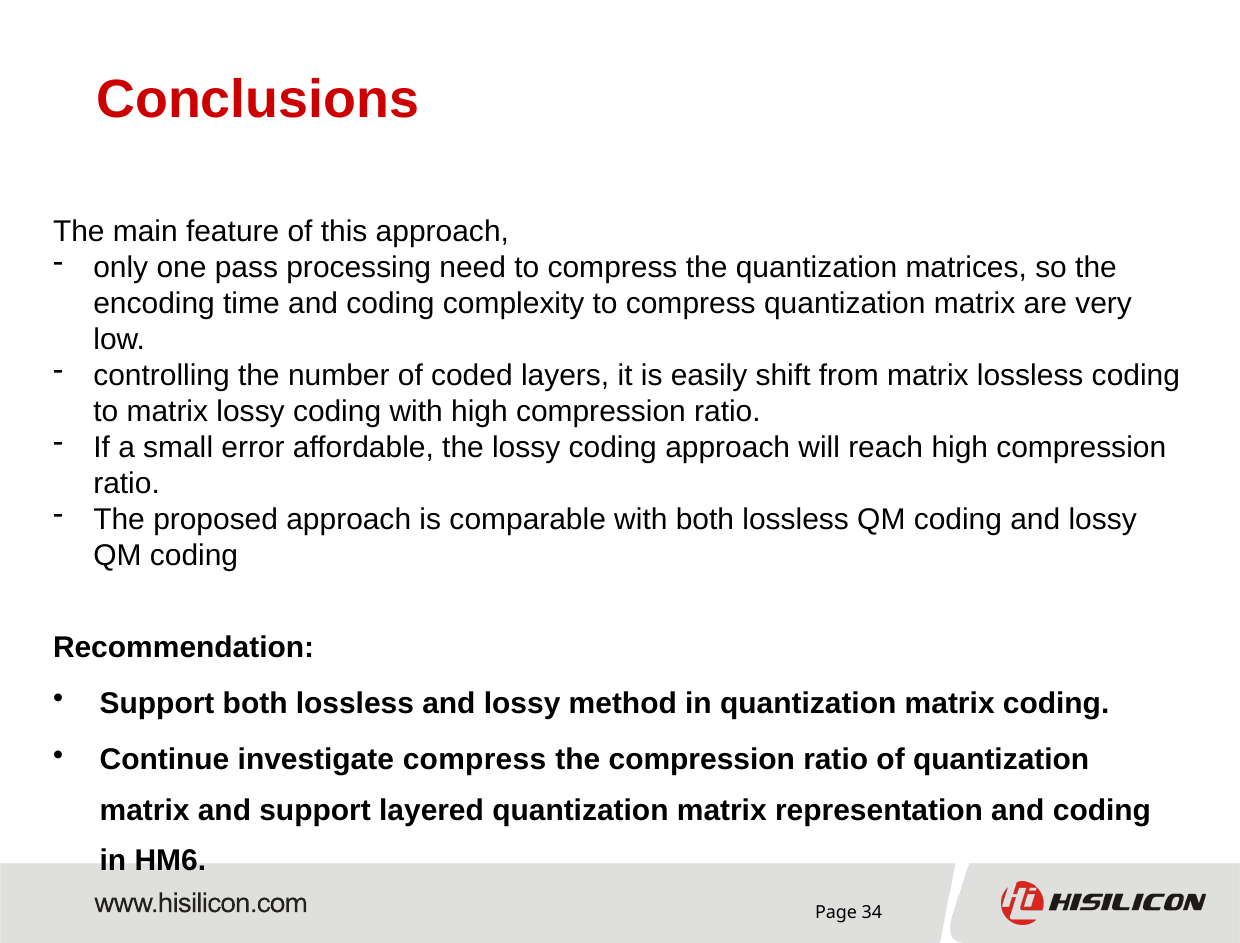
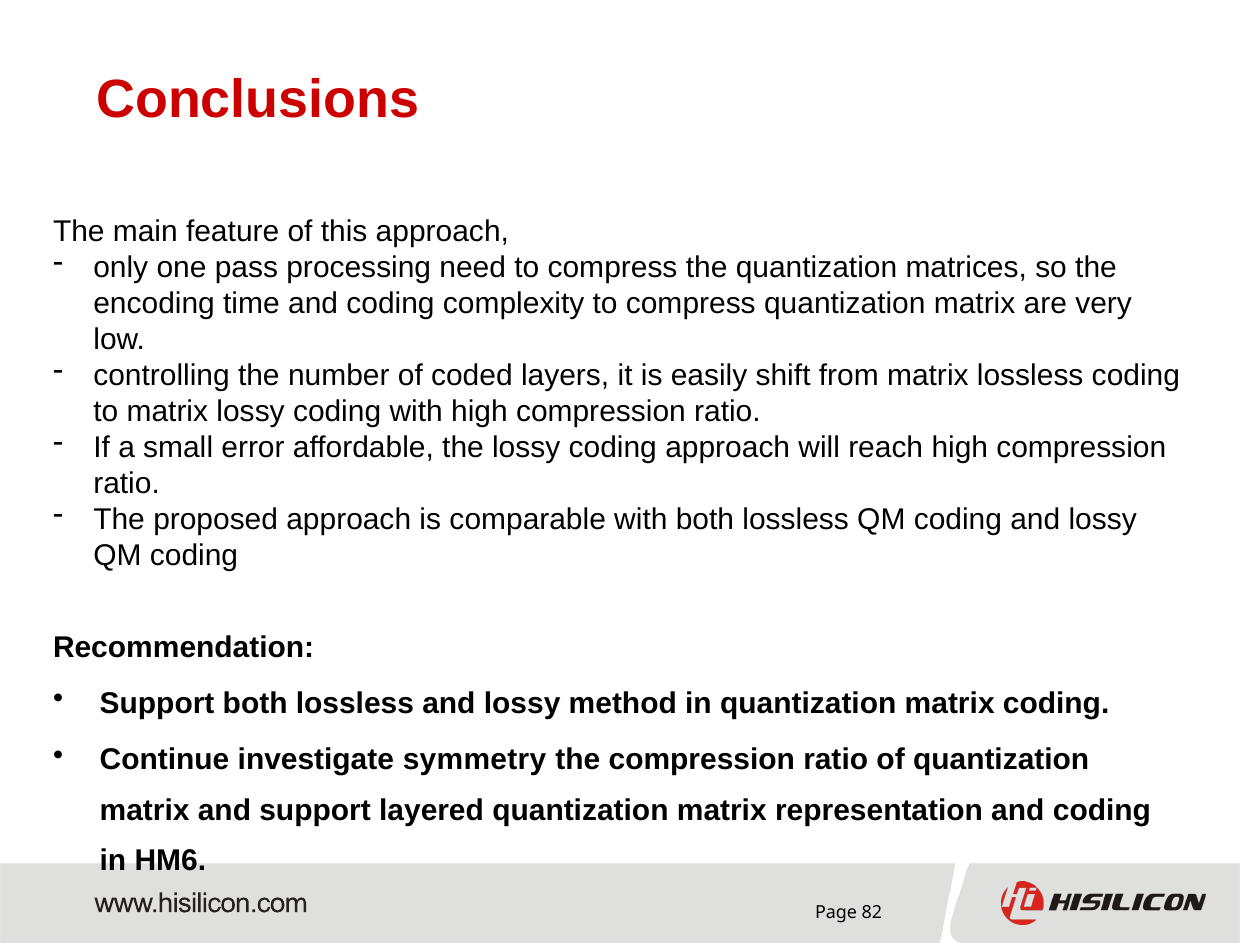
investigate compress: compress -> symmetry (475, 759)
34: 34 -> 82 (872, 912)
